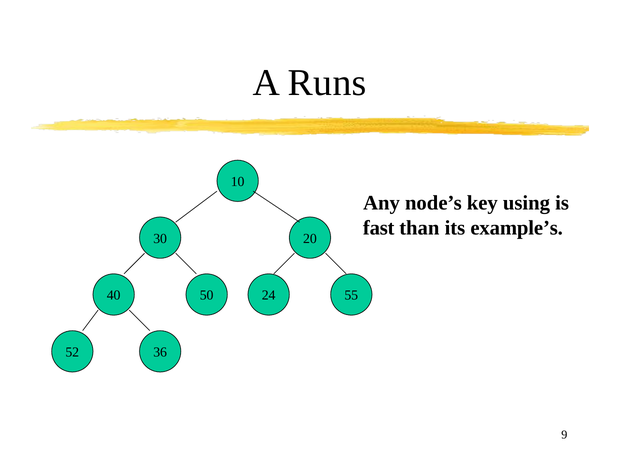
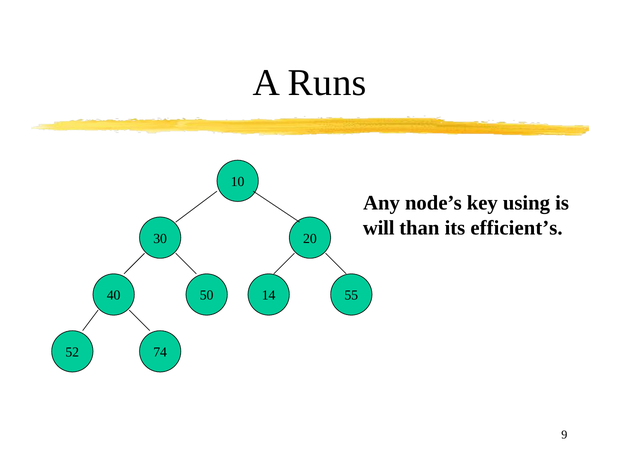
fast: fast -> will (379, 228)
example’s: example’s -> efficient’s (517, 228)
24: 24 -> 14 (269, 295)
36: 36 -> 74 (160, 352)
